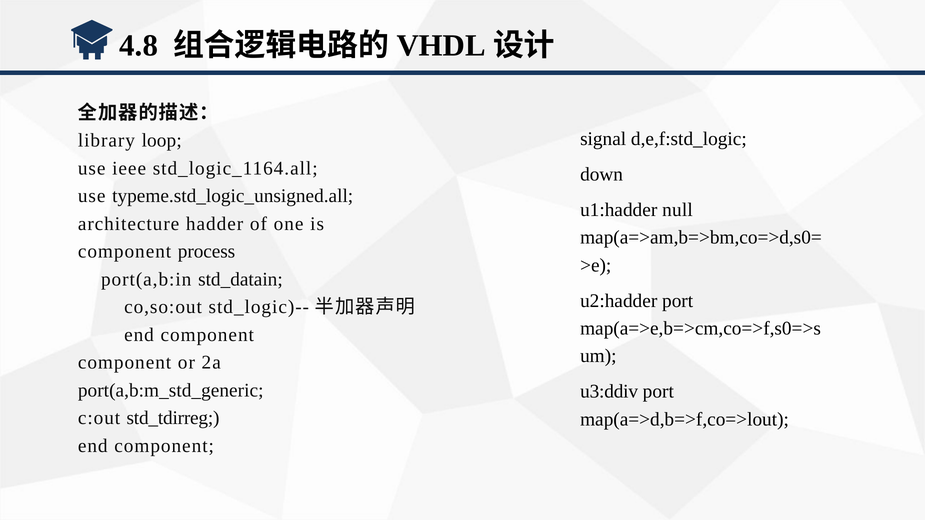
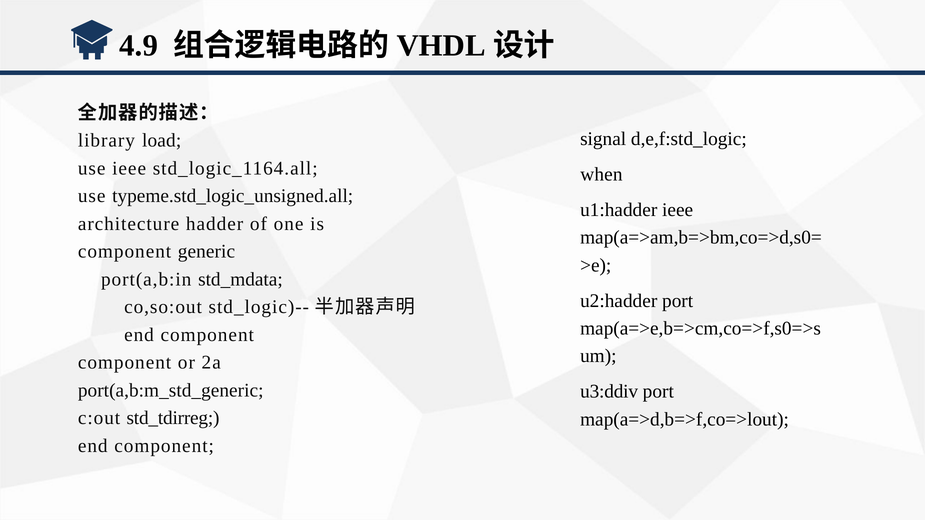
4.8: 4.8 -> 4.9 (139, 46)
loop: loop -> load (162, 141)
down: down -> when (601, 174)
u1:hadder null: null -> ieee (678, 210)
process: process -> generic (206, 252)
std_datain: std_datain -> std_mdata (240, 279)
